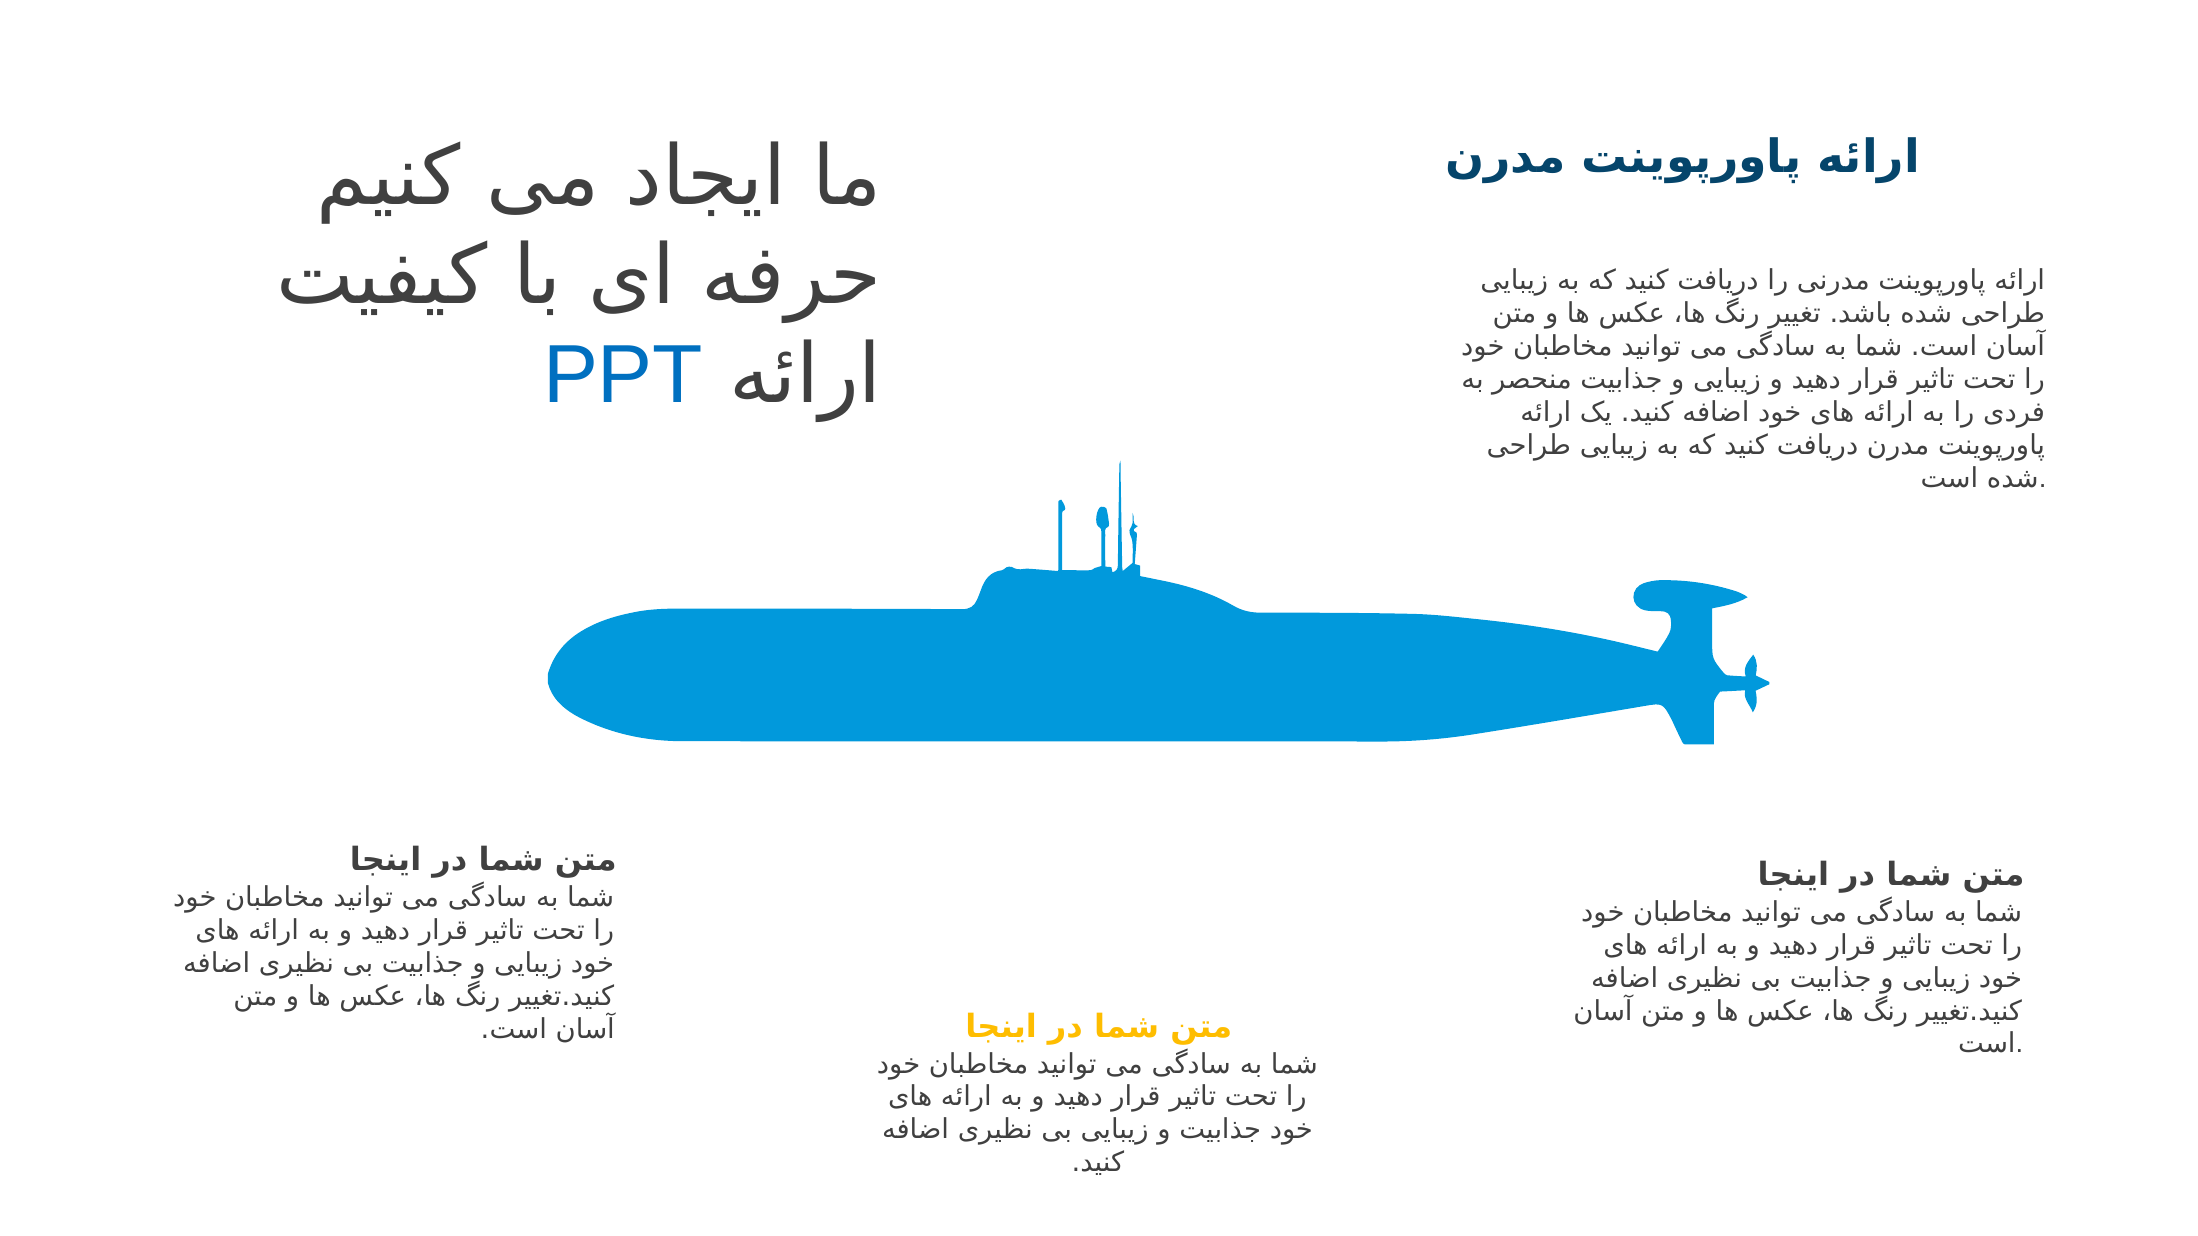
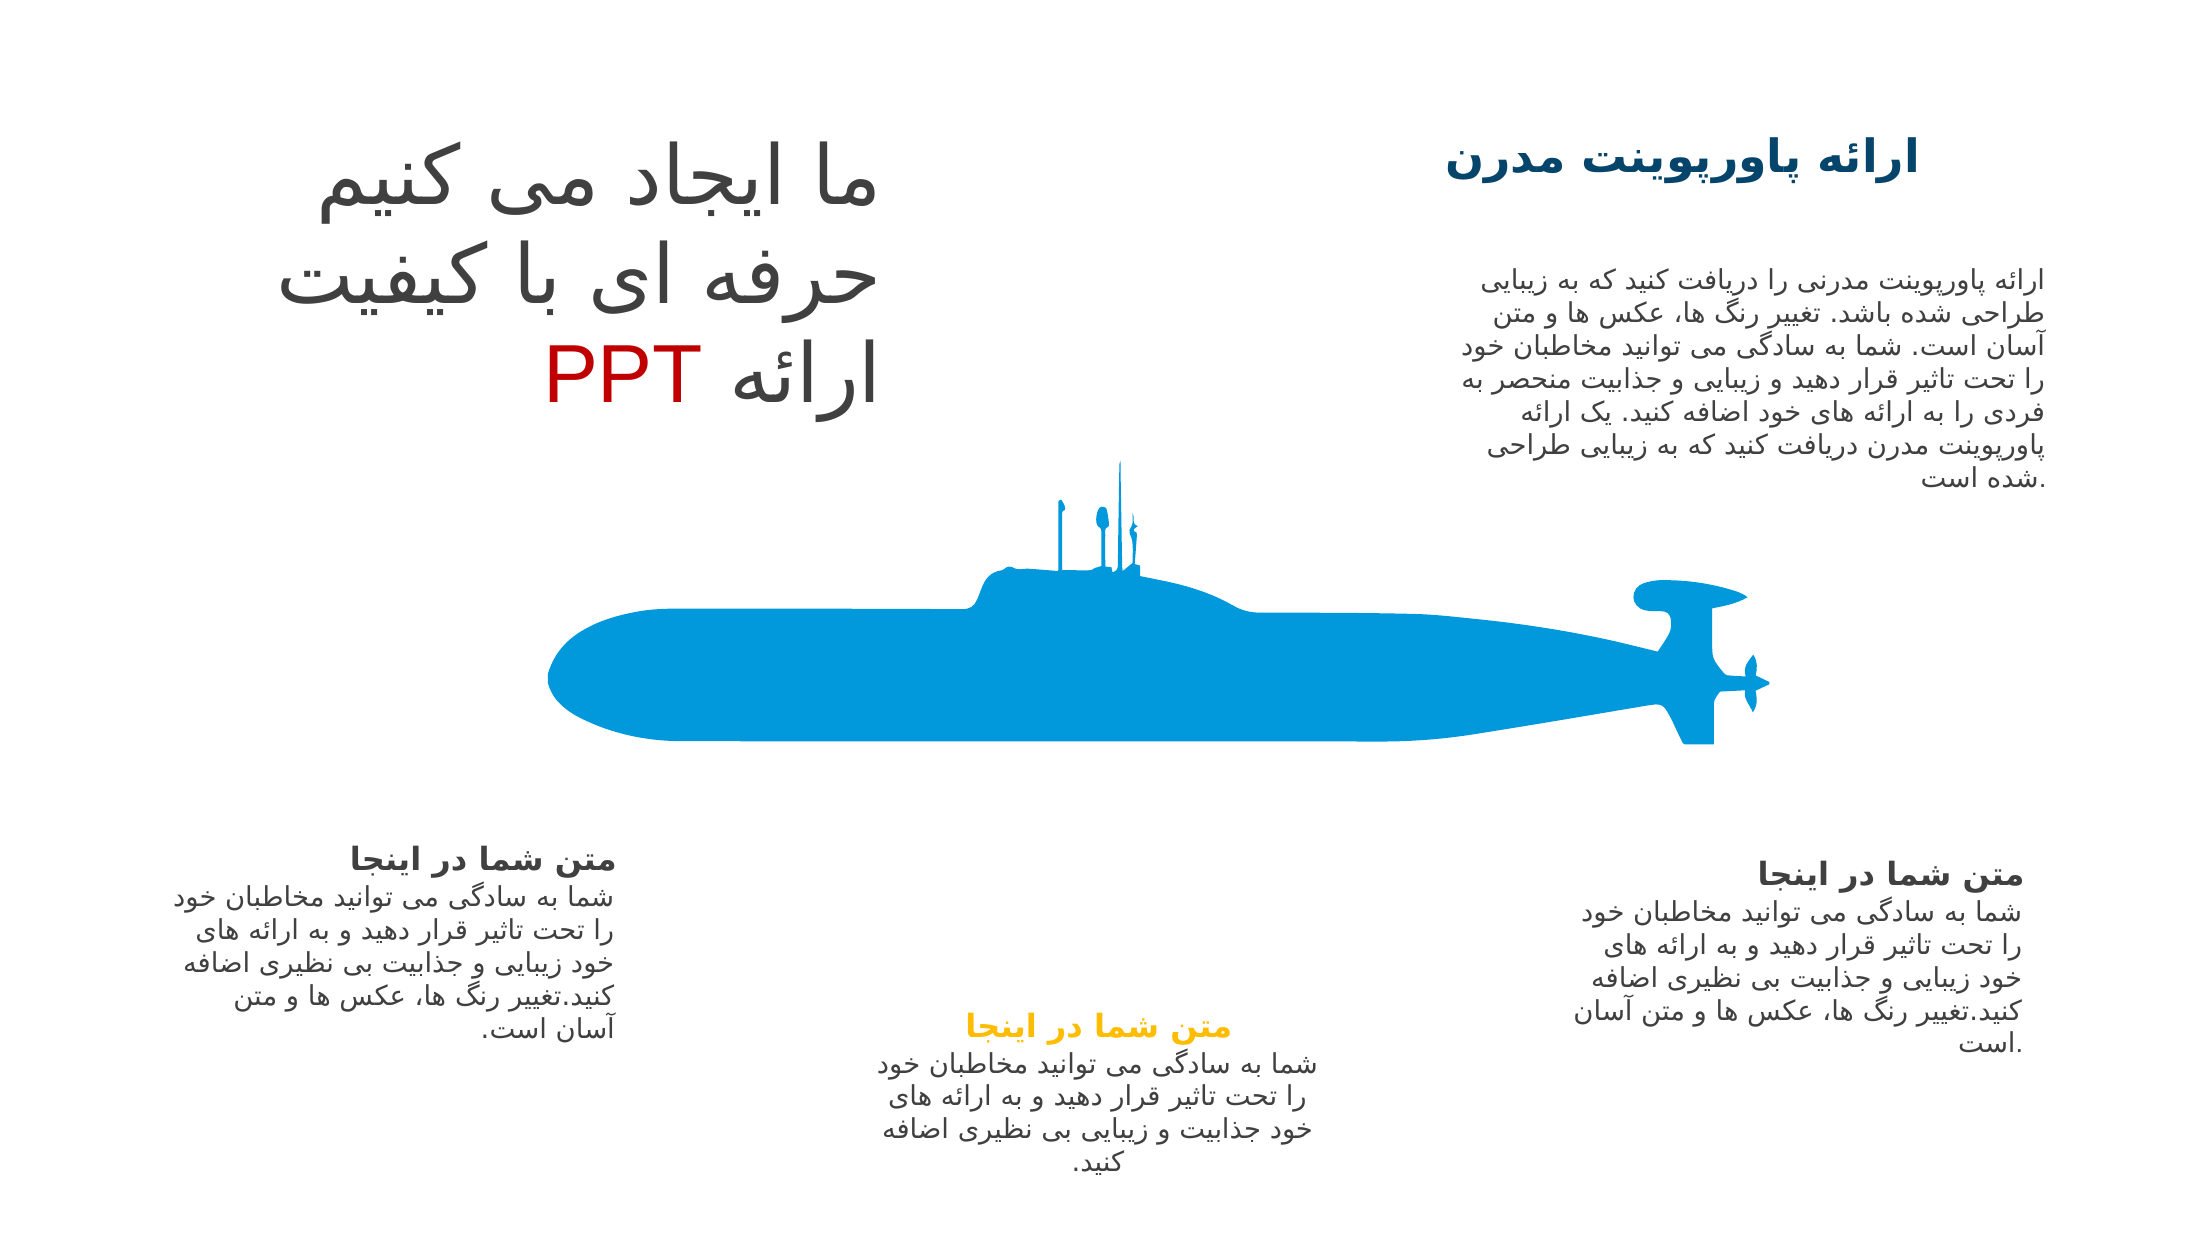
PPT colour: blue -> red (623, 375)
